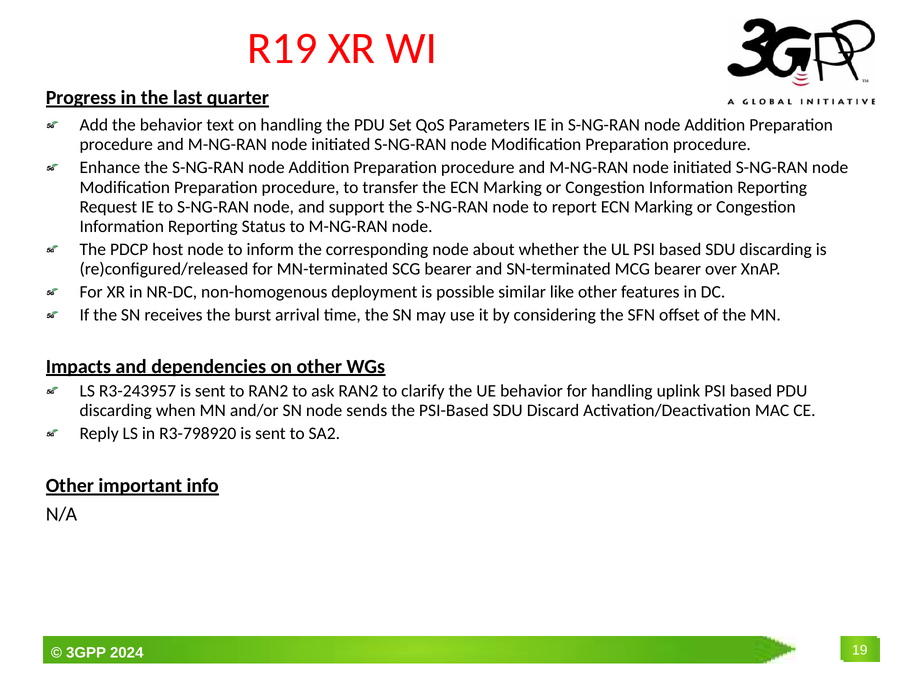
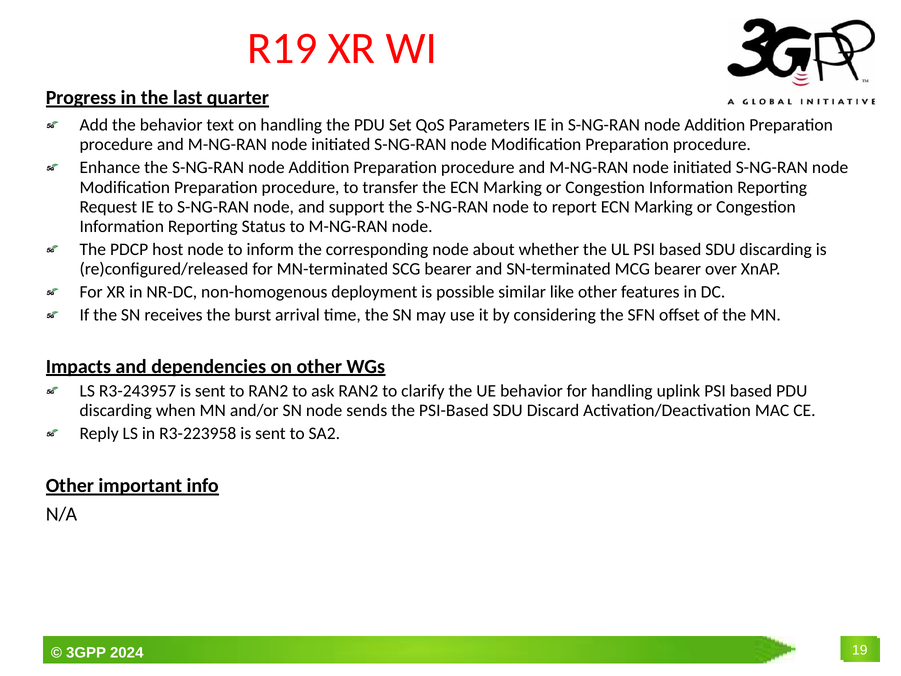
R3-798920: R3-798920 -> R3-223958 (198, 433)
